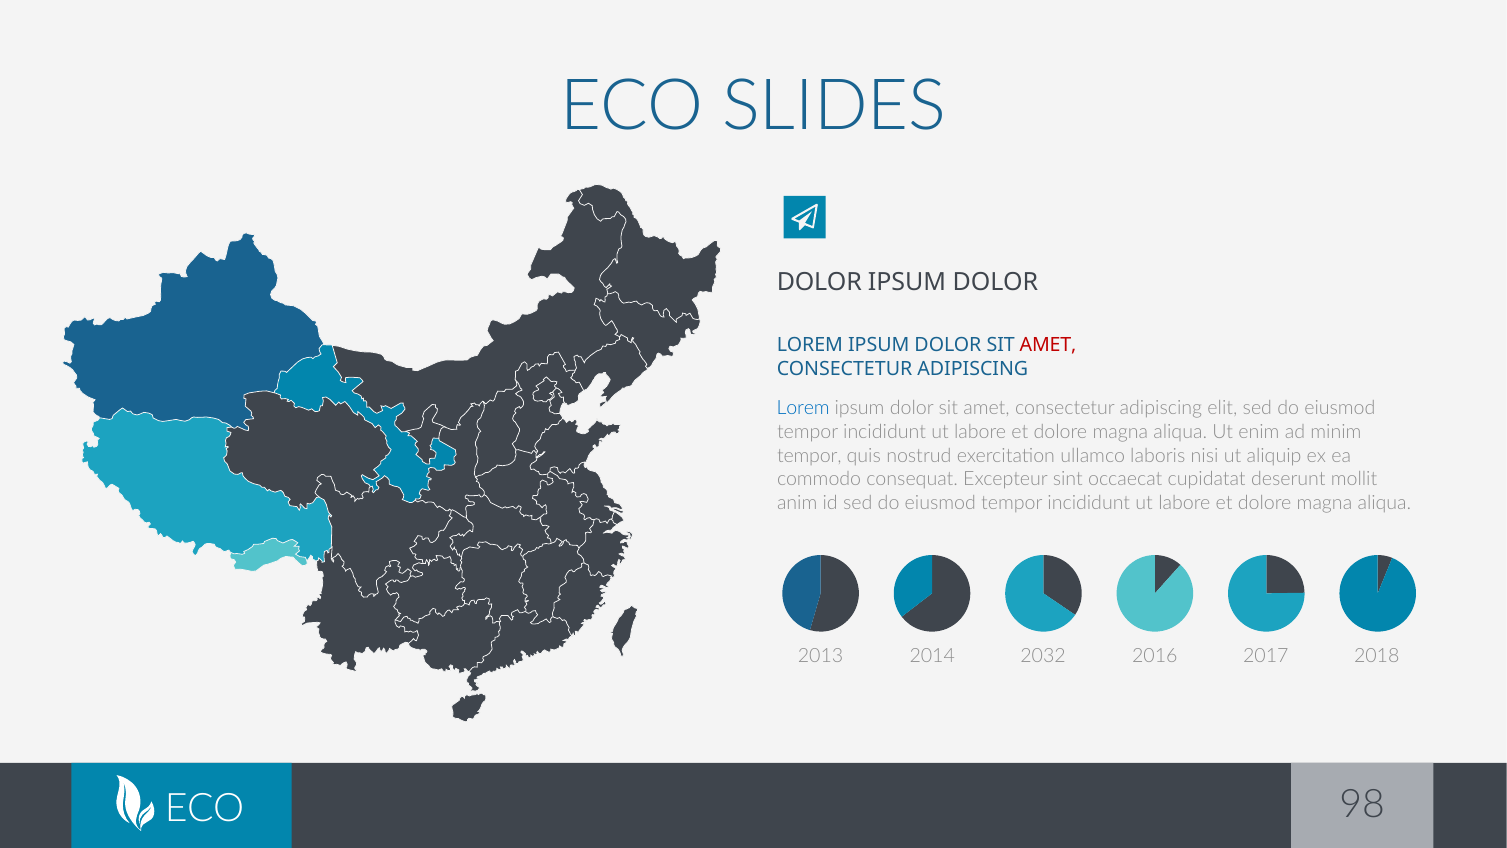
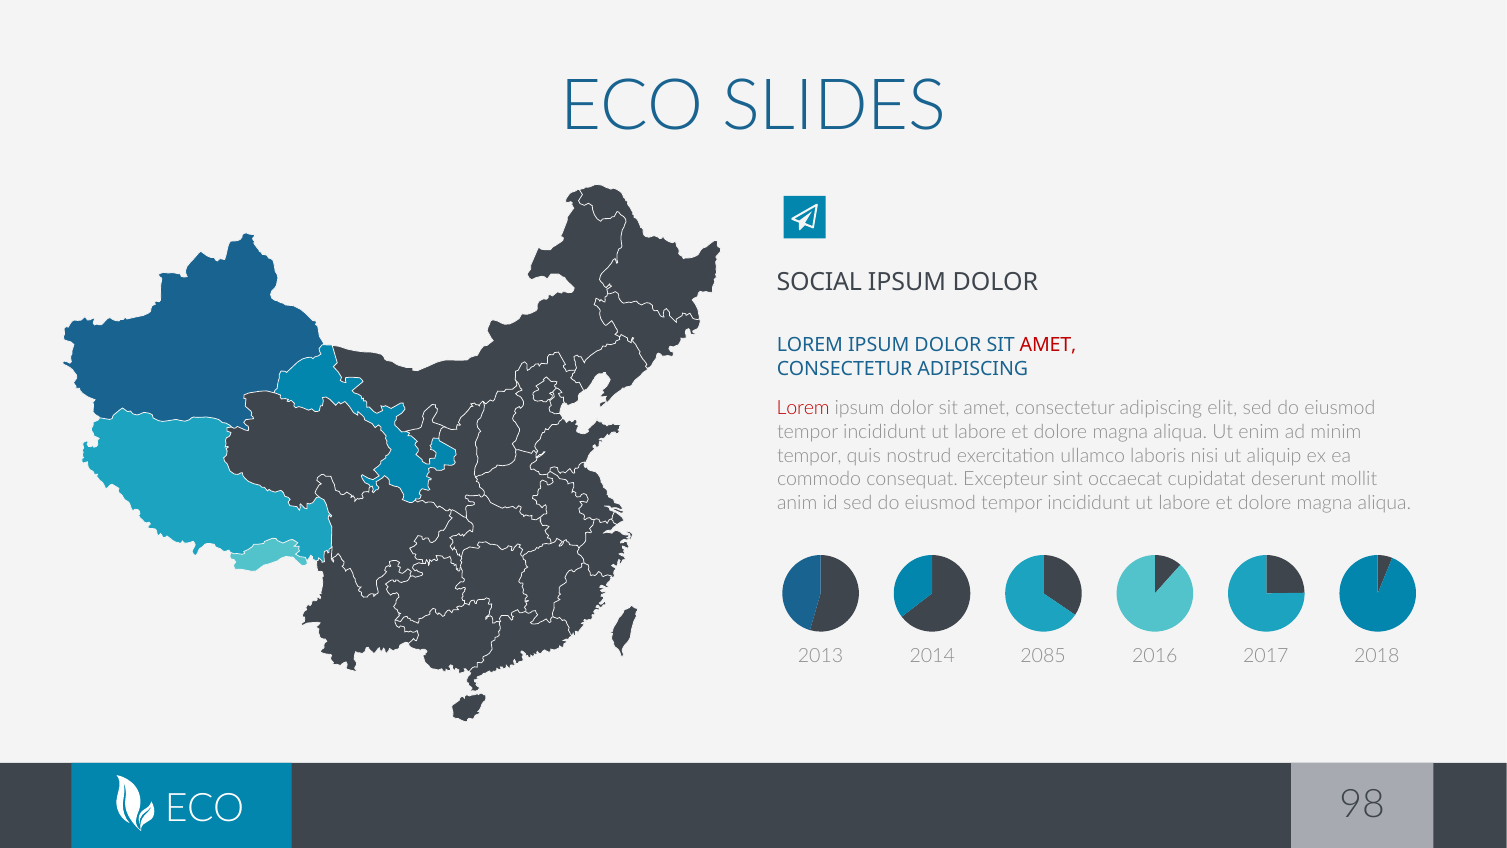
DOLOR: DOLOR -> SOCIAL (819, 282)
Lorem colour: blue -> red (803, 408)
2032: 2032 -> 2085 (1043, 655)
